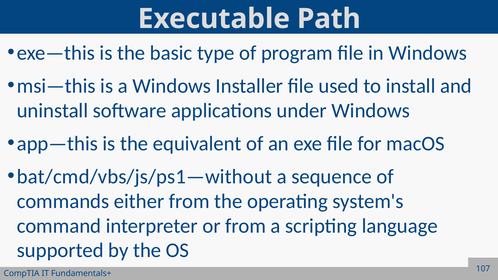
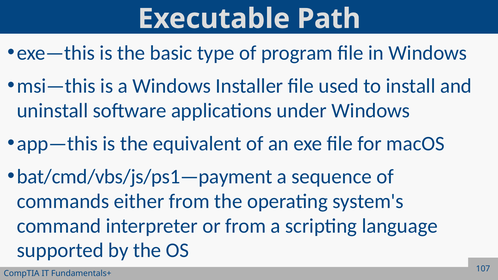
bat/cmd/vbs/js/ps1—without: bat/cmd/vbs/js/ps1—without -> bat/cmd/vbs/js/ps1—payment (145, 177)
